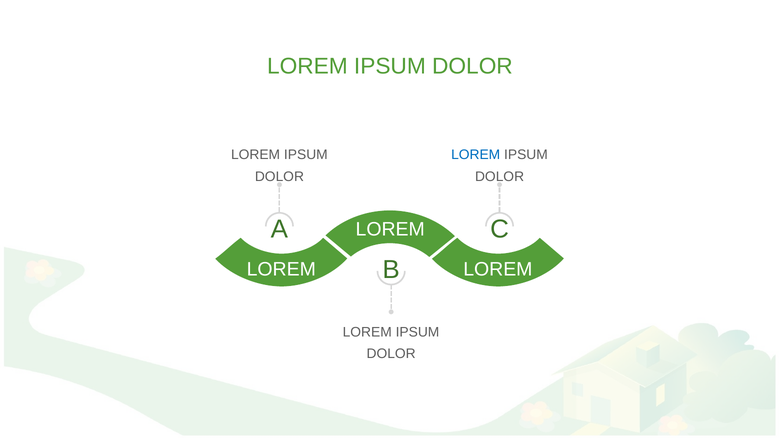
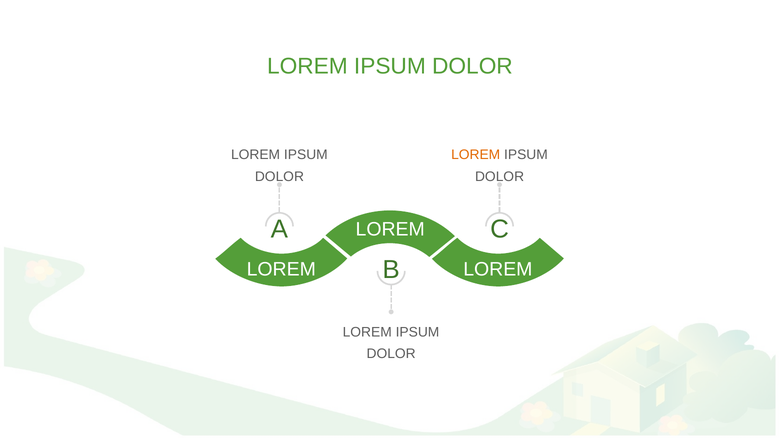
LOREM colour: blue -> orange (476, 155)
